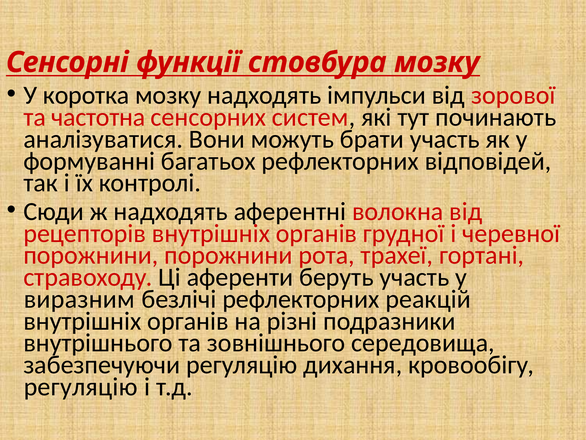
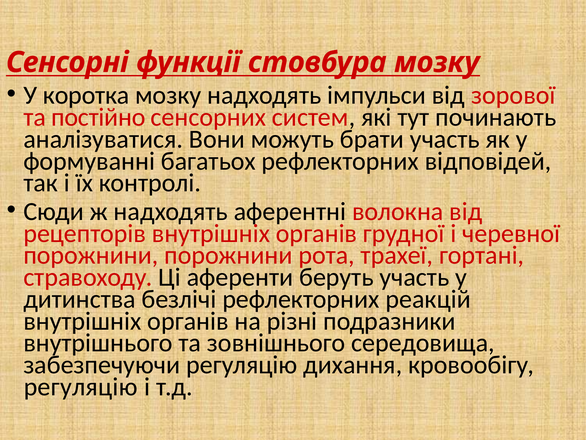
частотна: частотна -> постійно (98, 117)
виразним: виразним -> дитинства (79, 299)
